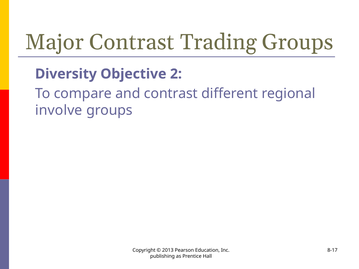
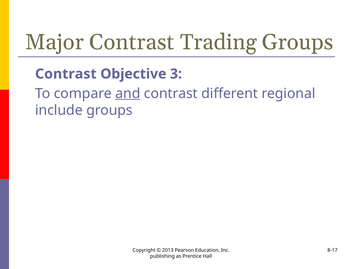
Diversity: Diversity -> Contrast (66, 74)
2: 2 -> 3 (176, 74)
and underline: none -> present (128, 94)
involve: involve -> include (59, 110)
